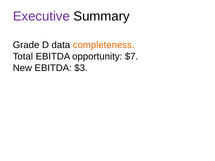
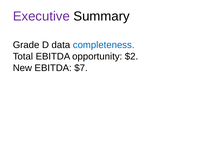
completeness colour: orange -> blue (104, 45)
$7: $7 -> $2 (132, 57)
$3: $3 -> $7 (81, 68)
